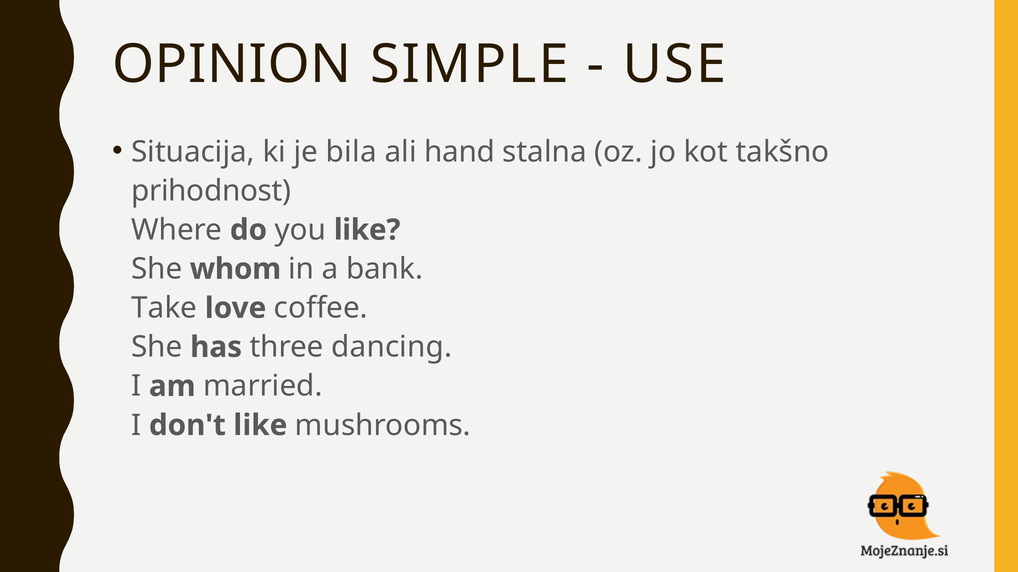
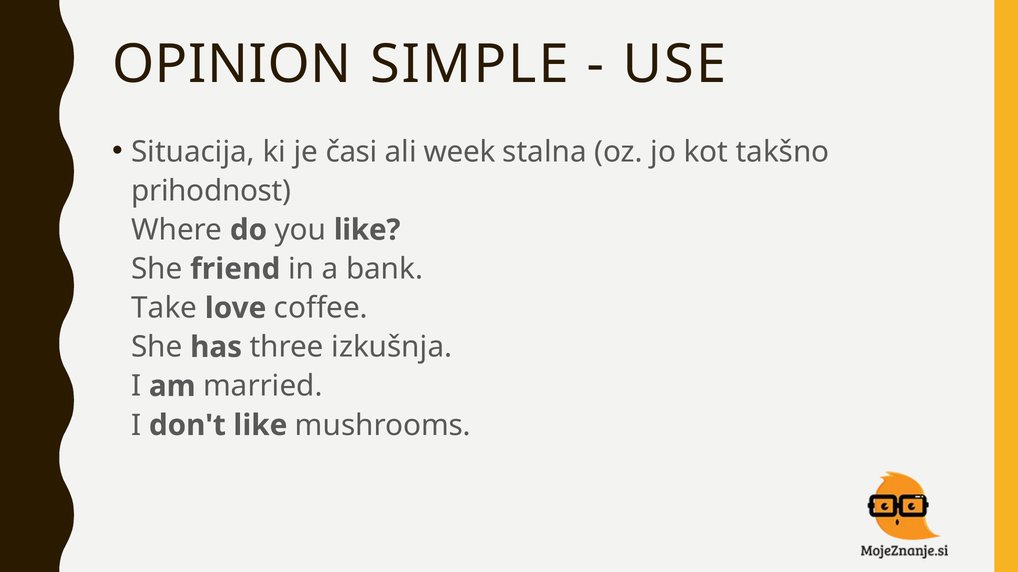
bila: bila -> časi (352, 152)
hand: hand -> week (460, 152)
whom: whom -> friend (235, 269)
dancing: dancing -> izkušnja (392, 348)
